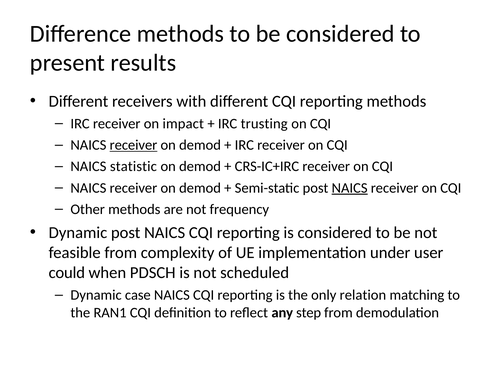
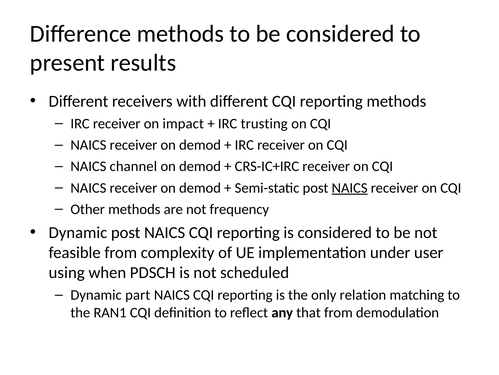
receiver underline: present -> none (133, 145)
statistic: statistic -> channel (133, 166)
could: could -> using (67, 272)
case: case -> part (138, 295)
step: step -> that (309, 312)
